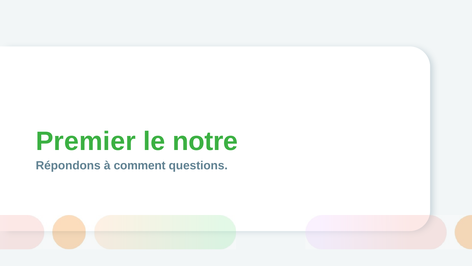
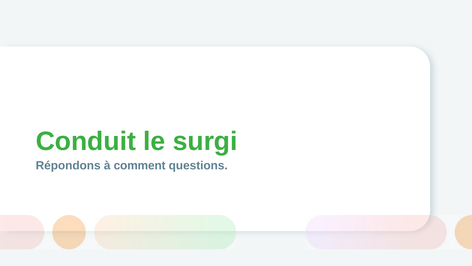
Premier: Premier -> Conduit (86, 141)
notre: notre -> surgi (205, 141)
